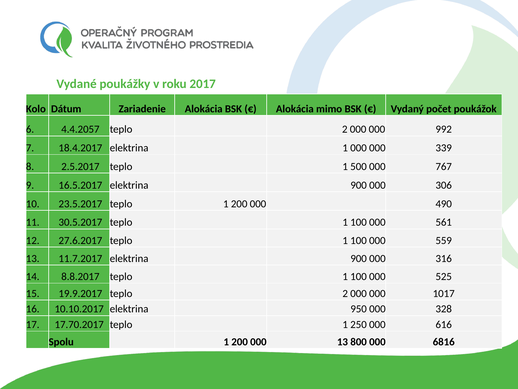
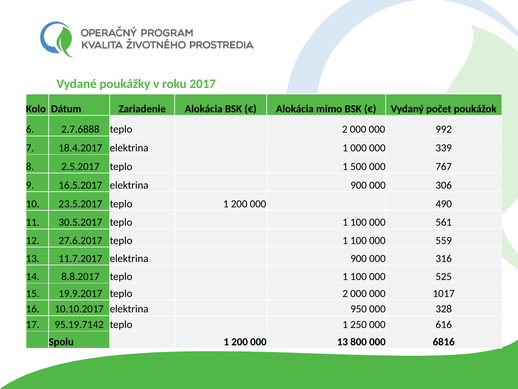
4.4.2057: 4.4.2057 -> 2.7.6888 (80, 129)
17.70.2017: 17.70.2017 -> 95.19.7142 (79, 324)
